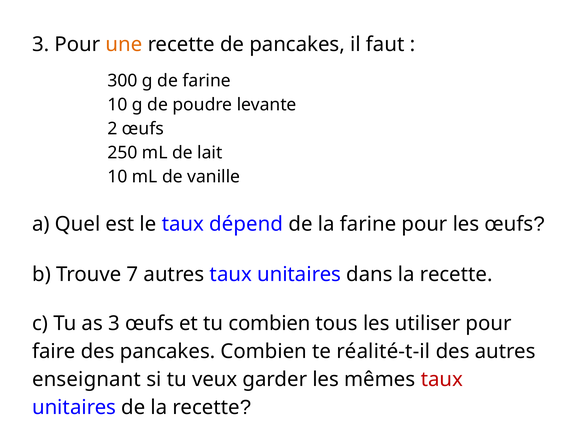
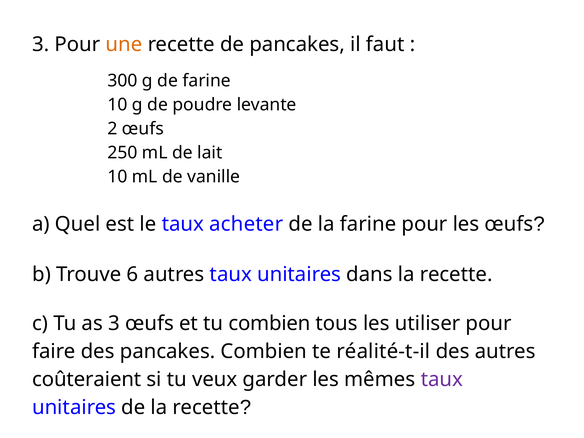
dépend: dépend -> acheter (246, 224)
7: 7 -> 6 (132, 274)
enseignant: enseignant -> coûteraient (87, 379)
taux colour: red -> purple (442, 379)
